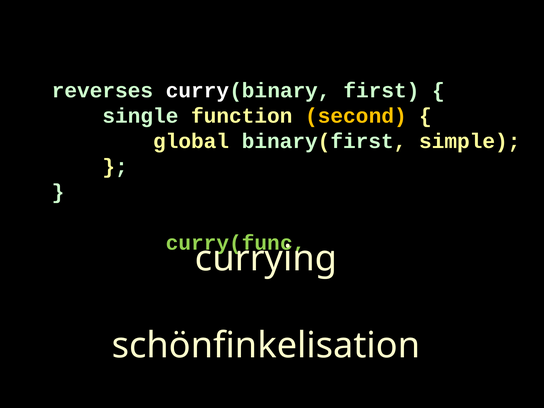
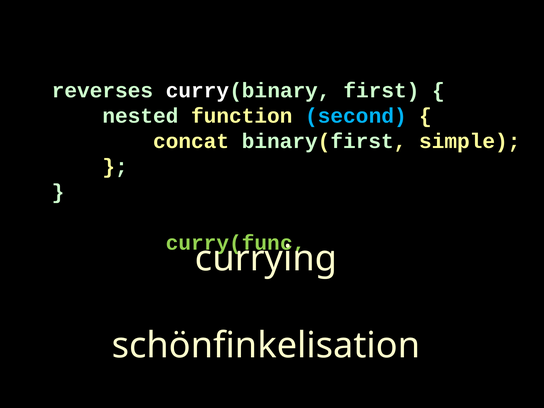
single: single -> nested (141, 116)
second colour: yellow -> light blue (356, 116)
global: global -> concat (191, 141)
